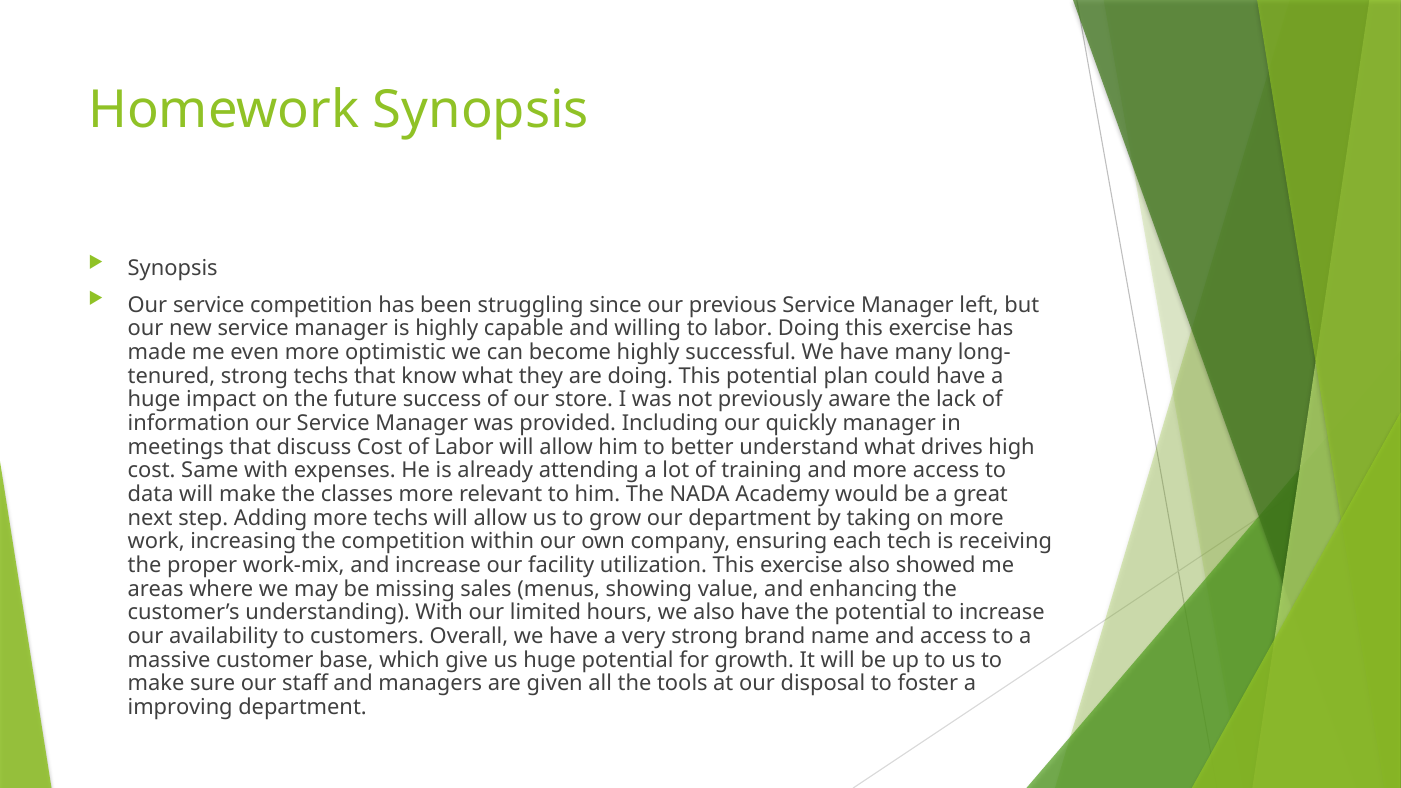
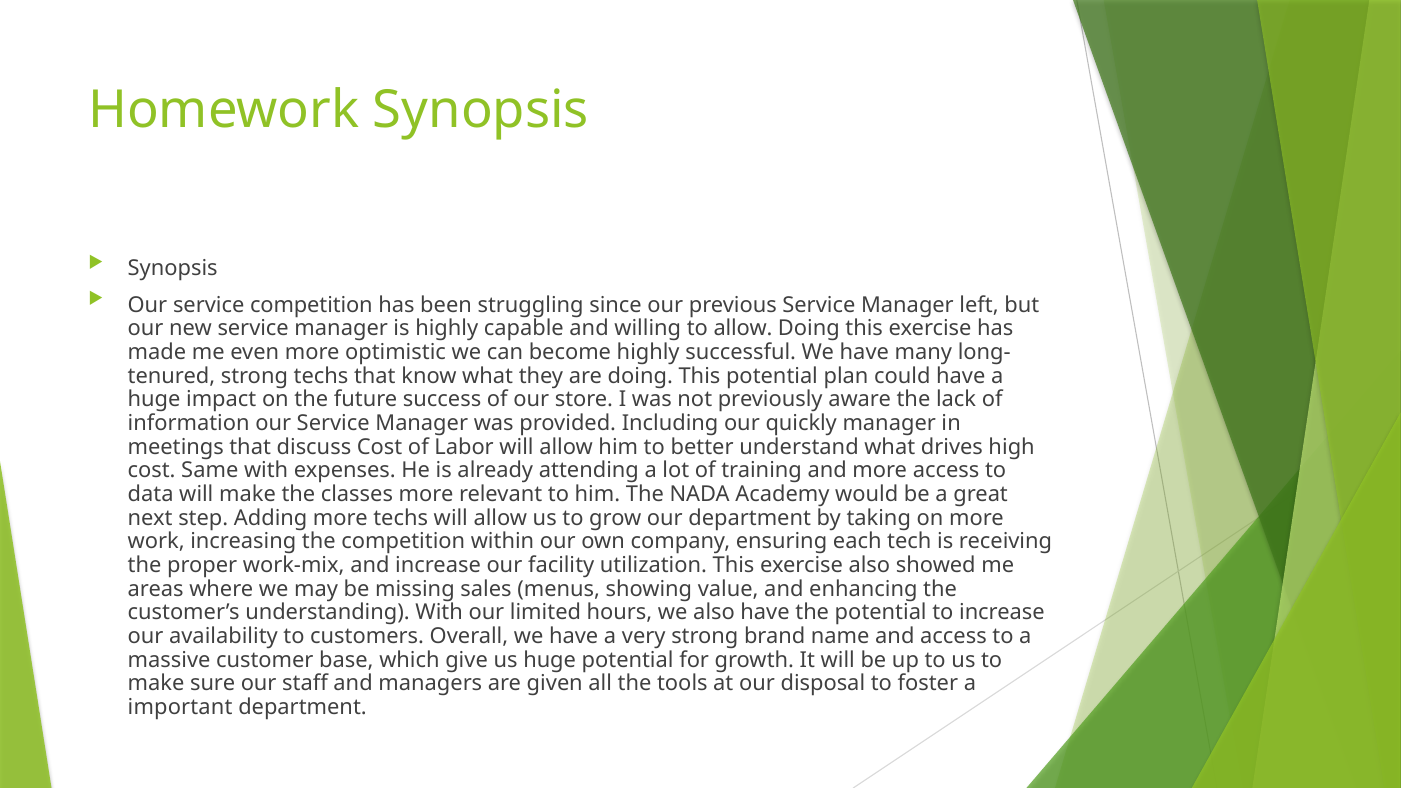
to labor: labor -> allow (743, 329)
improving: improving -> important (180, 707)
